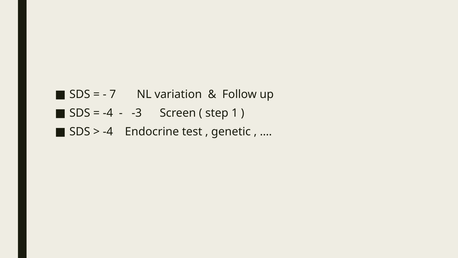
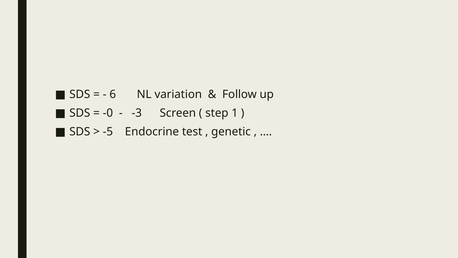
7: 7 -> 6 (113, 94)
-4: -4 -> -0 (108, 113)
-4: -4 -> -5 (108, 131)
